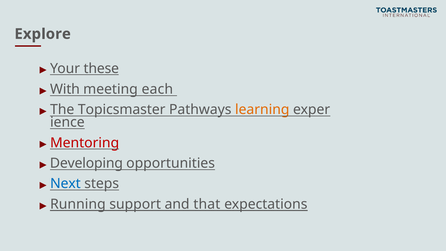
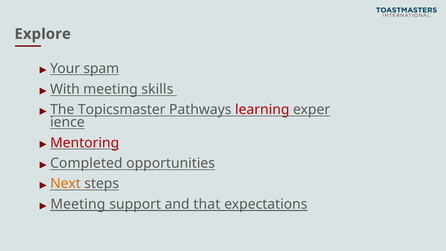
these: these -> spam (101, 68)
each: each -> skills (157, 89)
learning colour: orange -> red (262, 110)
Developing: Developing -> Completed (86, 163)
Next colour: blue -> orange (65, 184)
Running: Running -> Meeting (78, 204)
